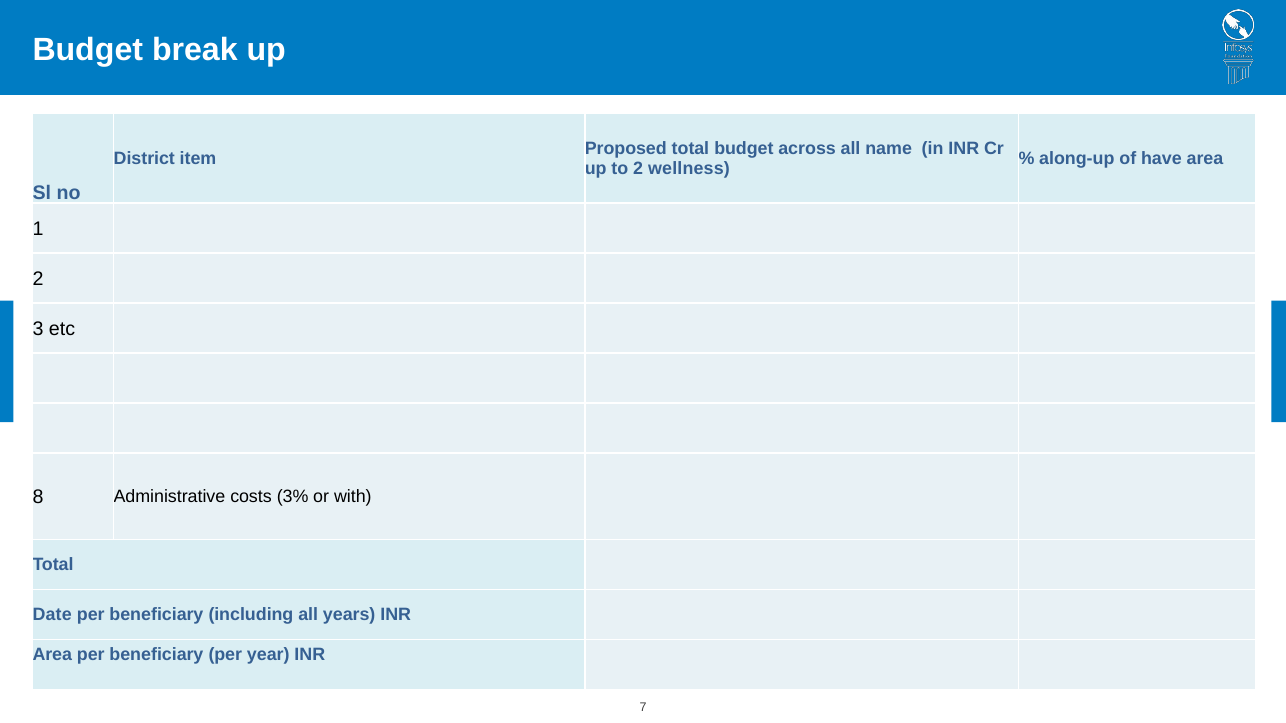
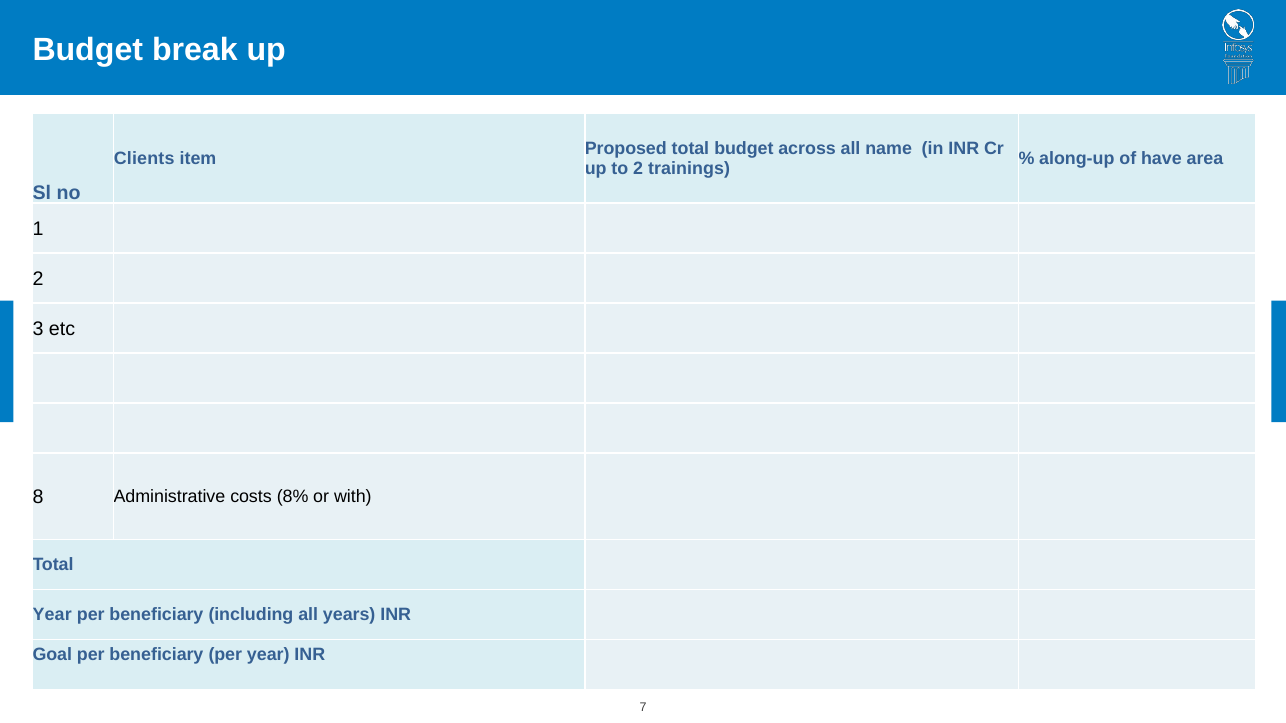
District: District -> Clients (144, 159)
wellness: wellness -> trainings (689, 169)
3%: 3% -> 8% (293, 497)
Date: Date -> Year (52, 615)
Area: Area -> Goal (52, 655)
